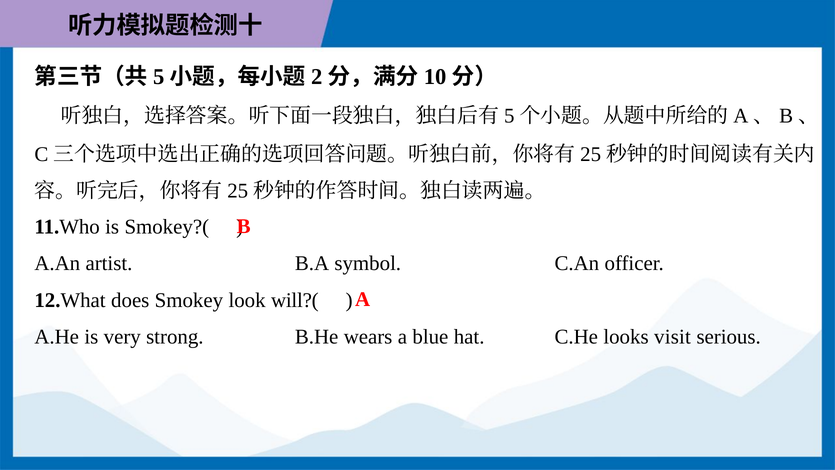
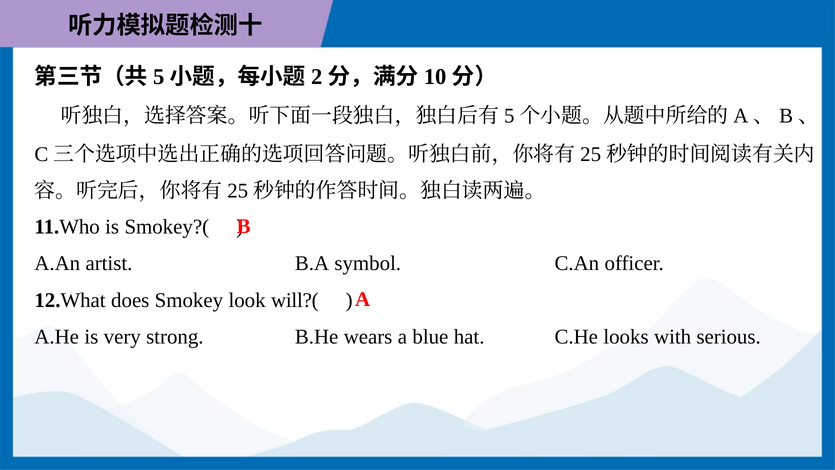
visit: visit -> with (673, 337)
